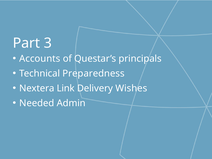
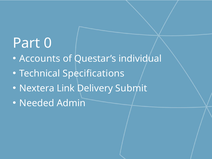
3: 3 -> 0 (48, 43)
principals: principals -> individual (140, 59)
Preparedness: Preparedness -> Specifications (93, 73)
Wishes: Wishes -> Submit (131, 88)
